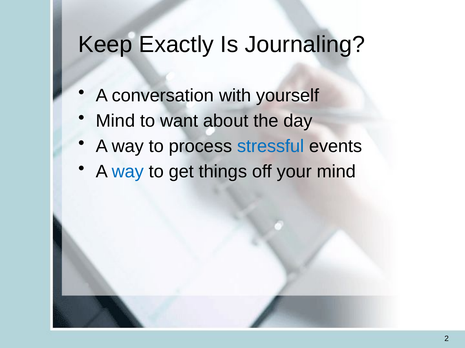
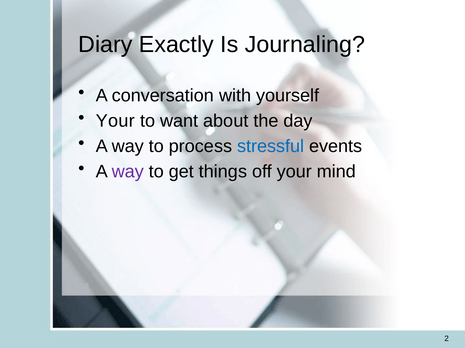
Keep: Keep -> Diary (105, 45)
Mind: Mind -> Your (115, 121)
way colour: blue -> purple (128, 172)
